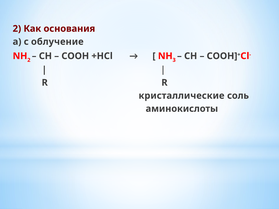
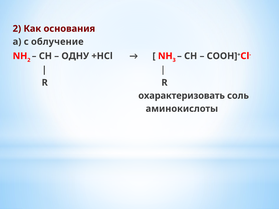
COОН: COОН -> ОДНУ (75, 56)
кристаллические: кристаллические -> охарактеризовать (182, 96)
